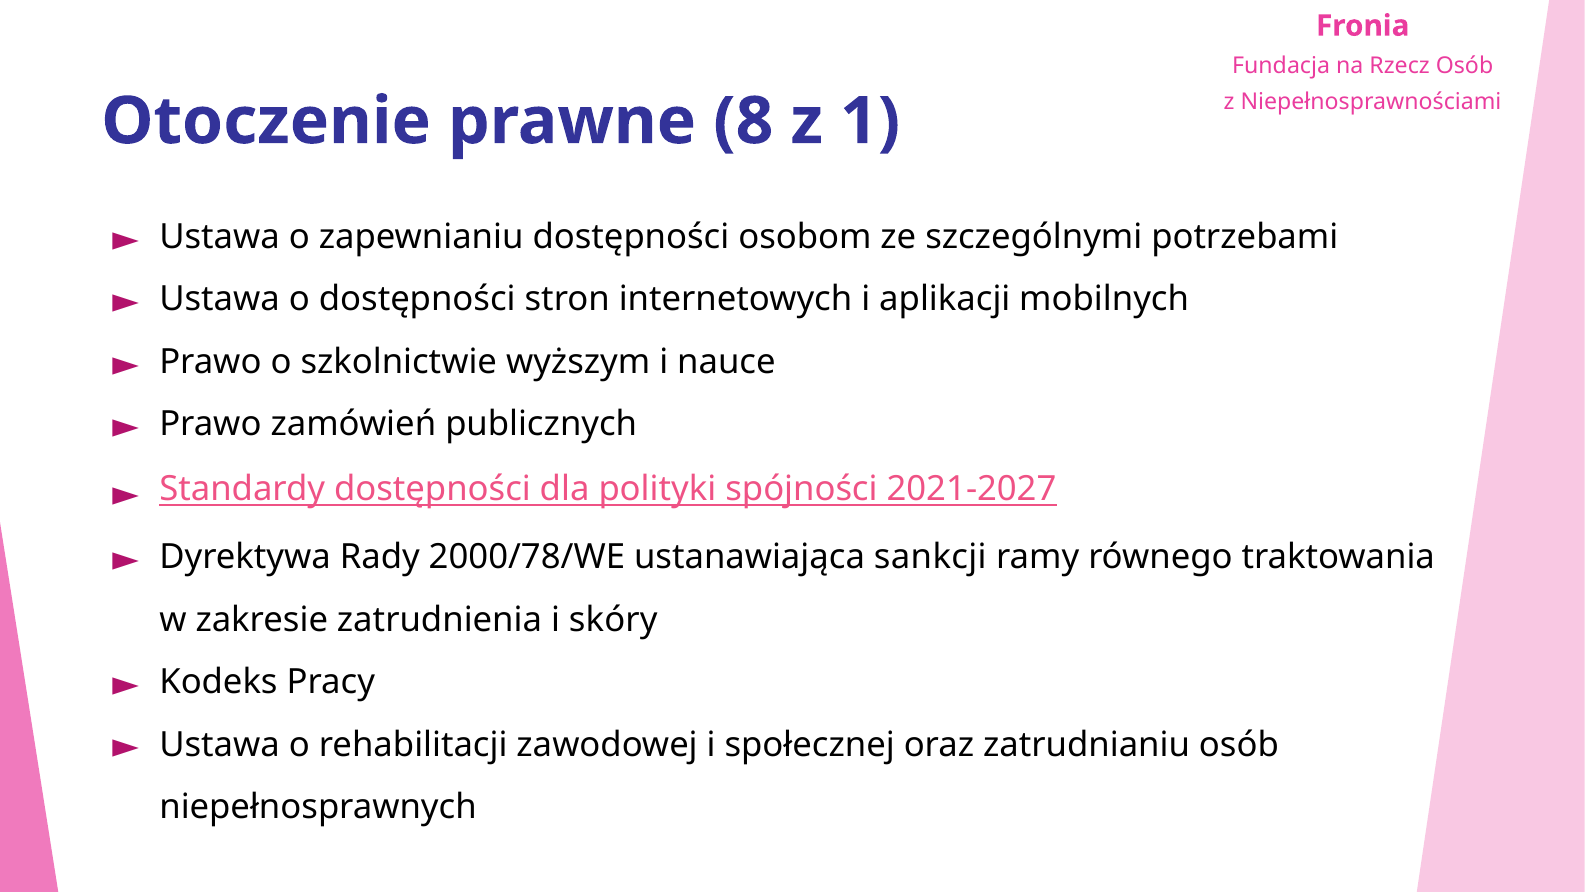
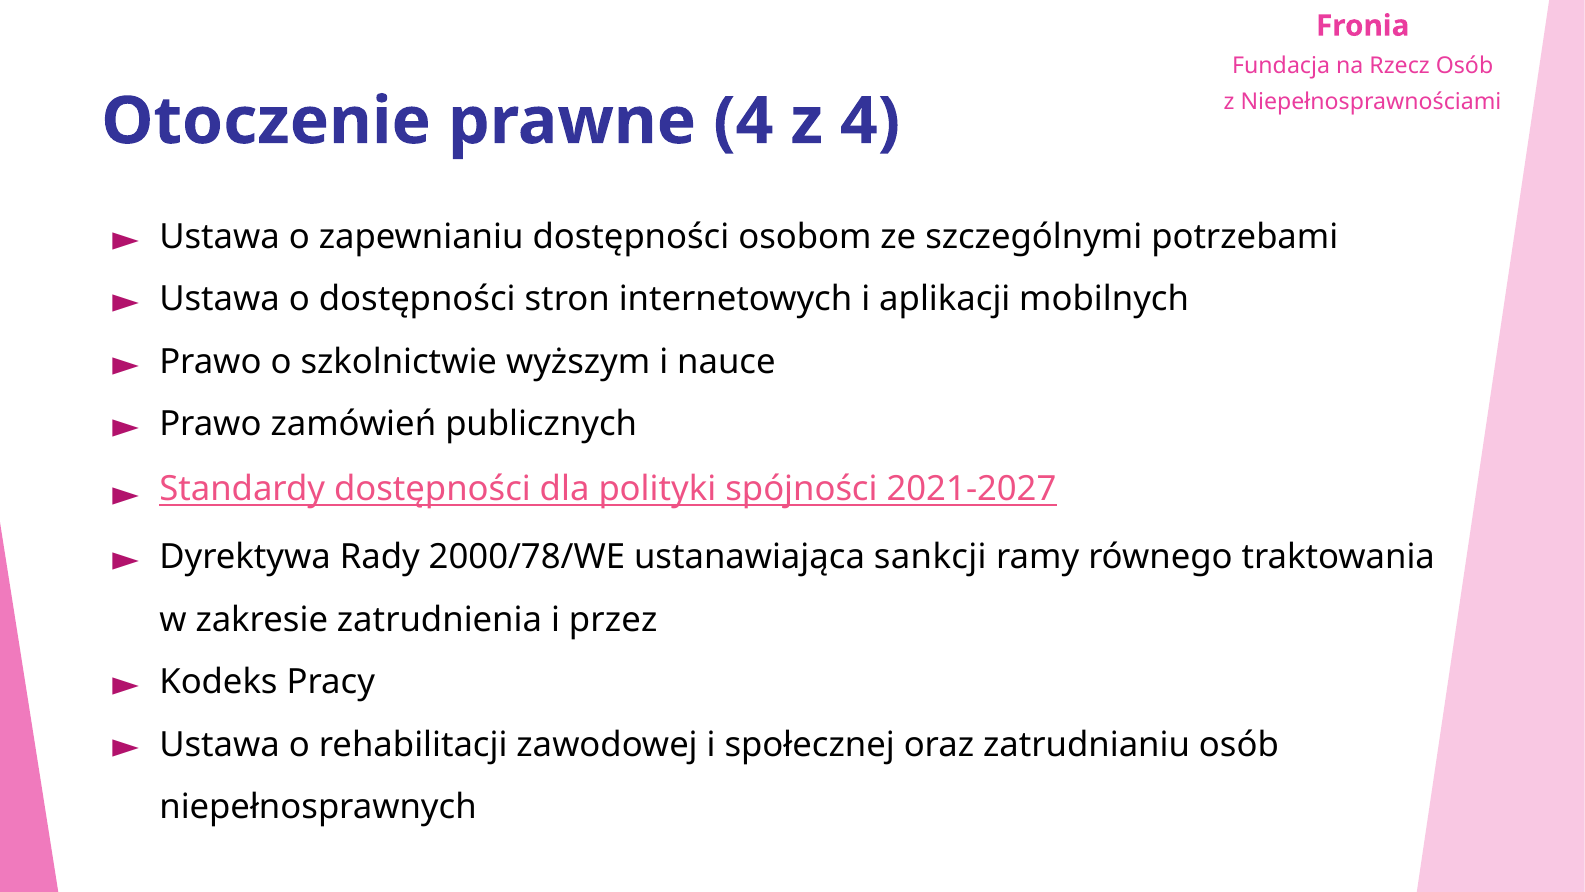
prawne 8: 8 -> 4 (743, 121)
z 1: 1 -> 4 (870, 121)
skóry: skóry -> przez (613, 619)
